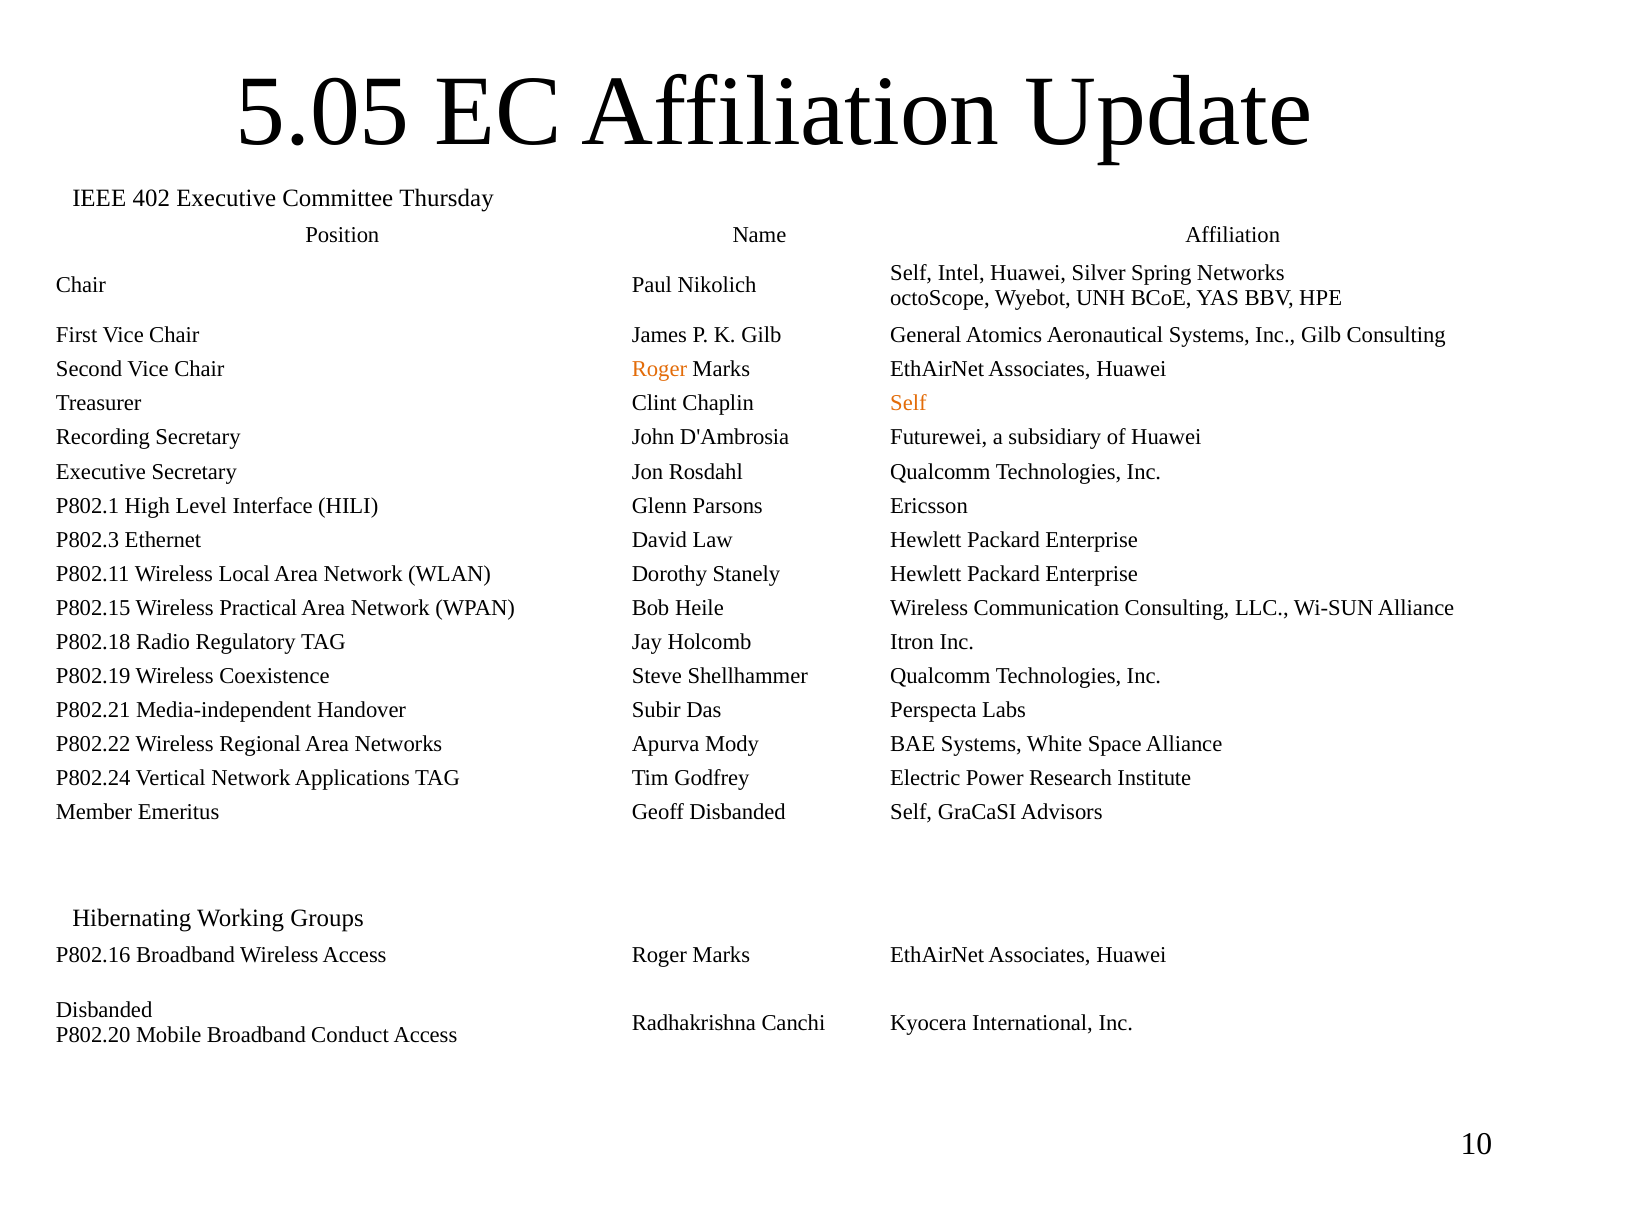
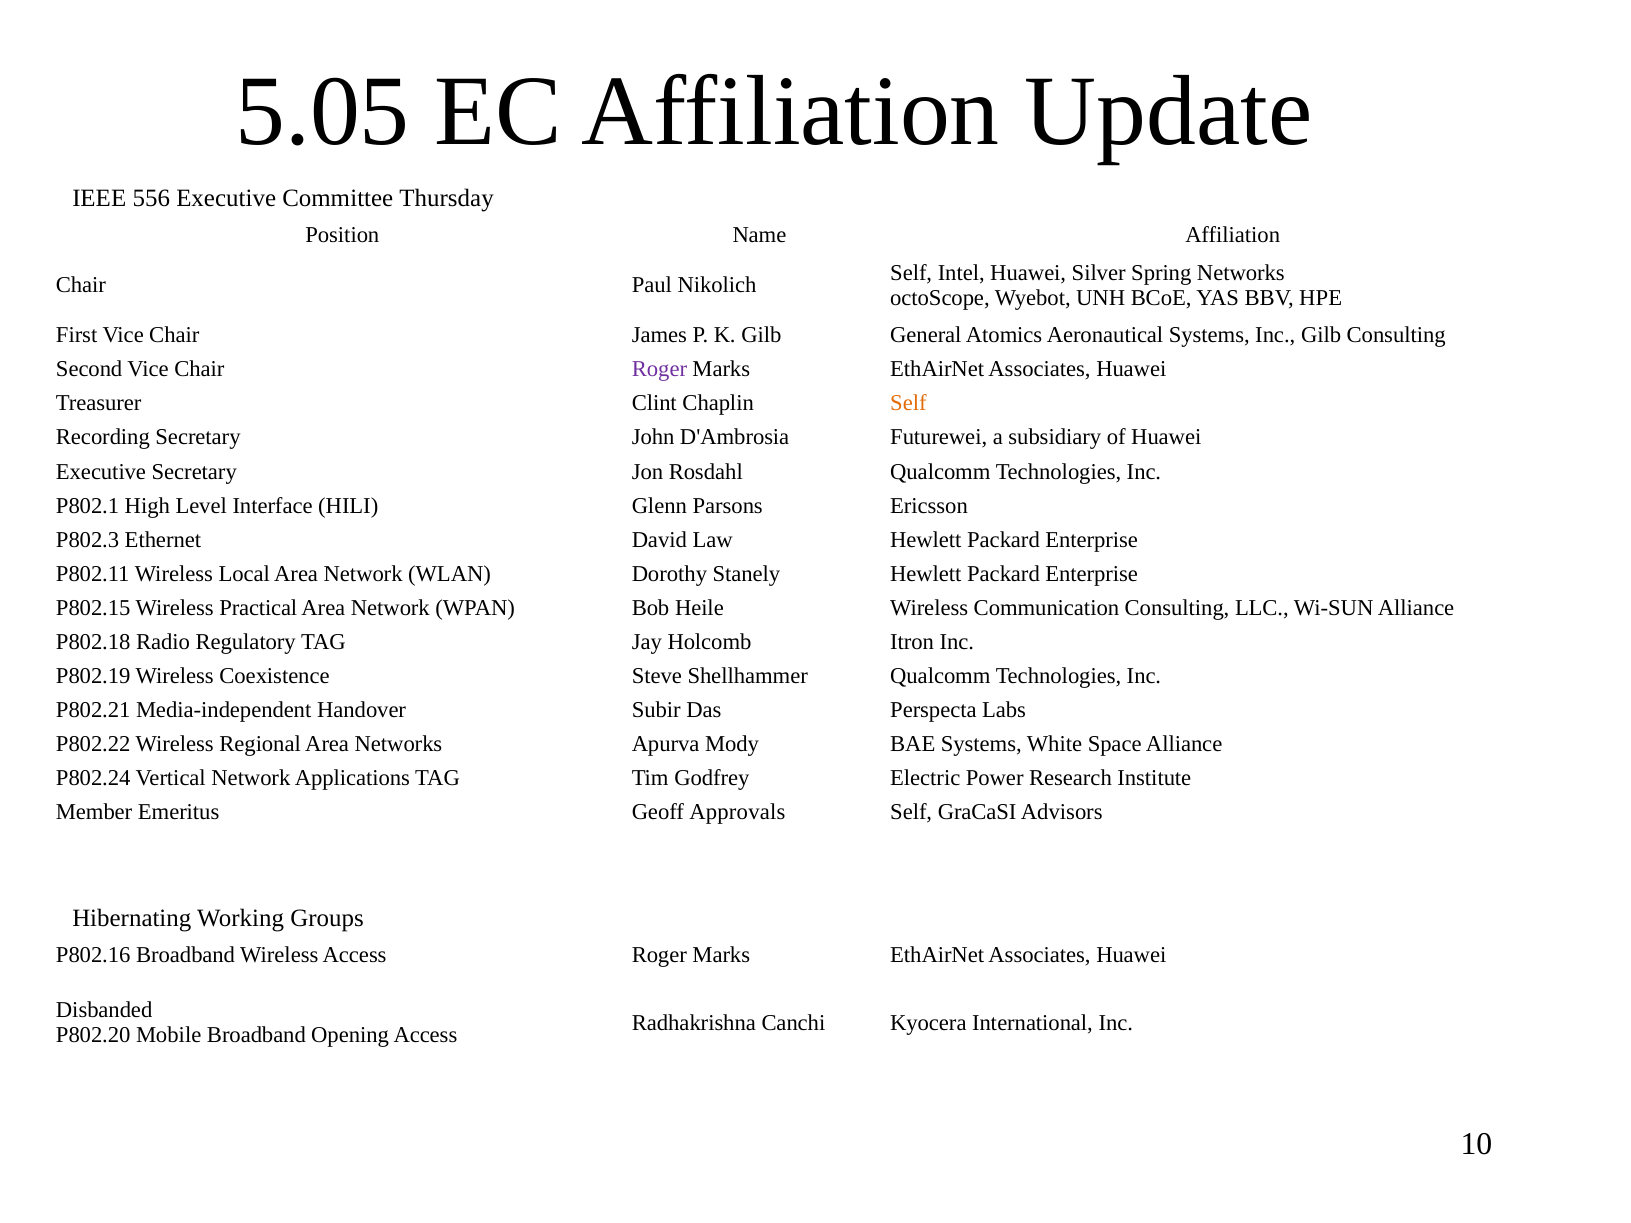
402: 402 -> 556 (151, 198)
Roger colour: orange -> purple (659, 369)
Geoff Disbanded: Disbanded -> Approvals (737, 813)
Conduct: Conduct -> Opening (350, 1036)
